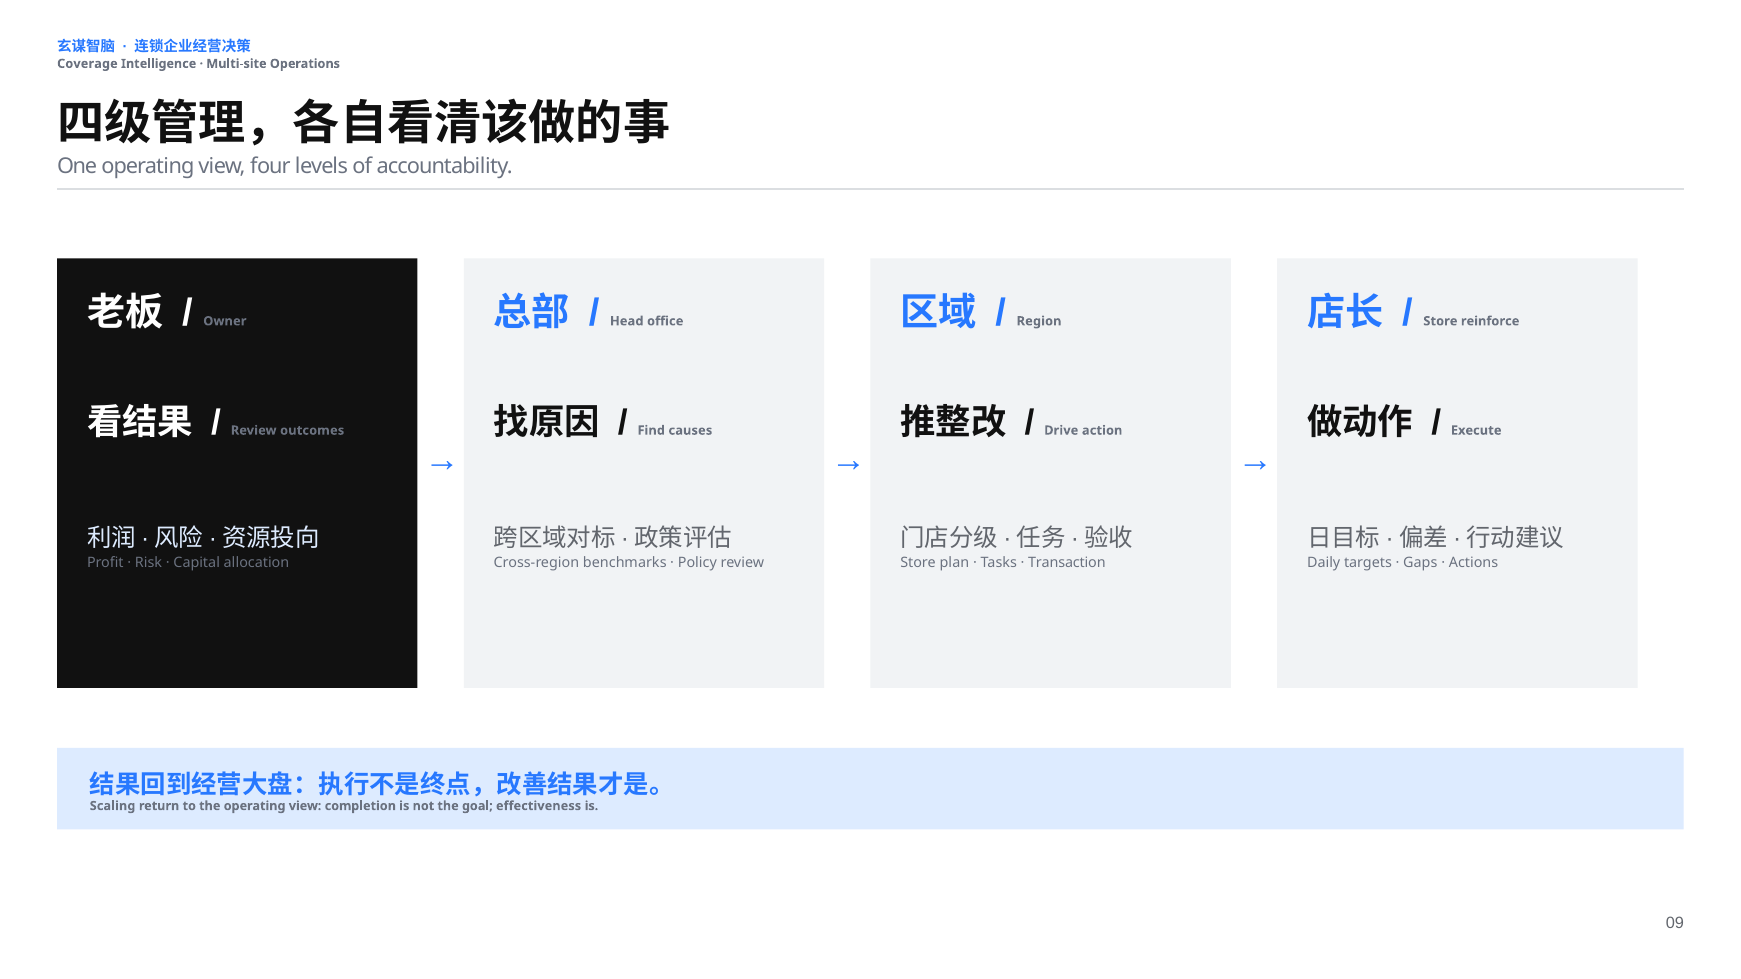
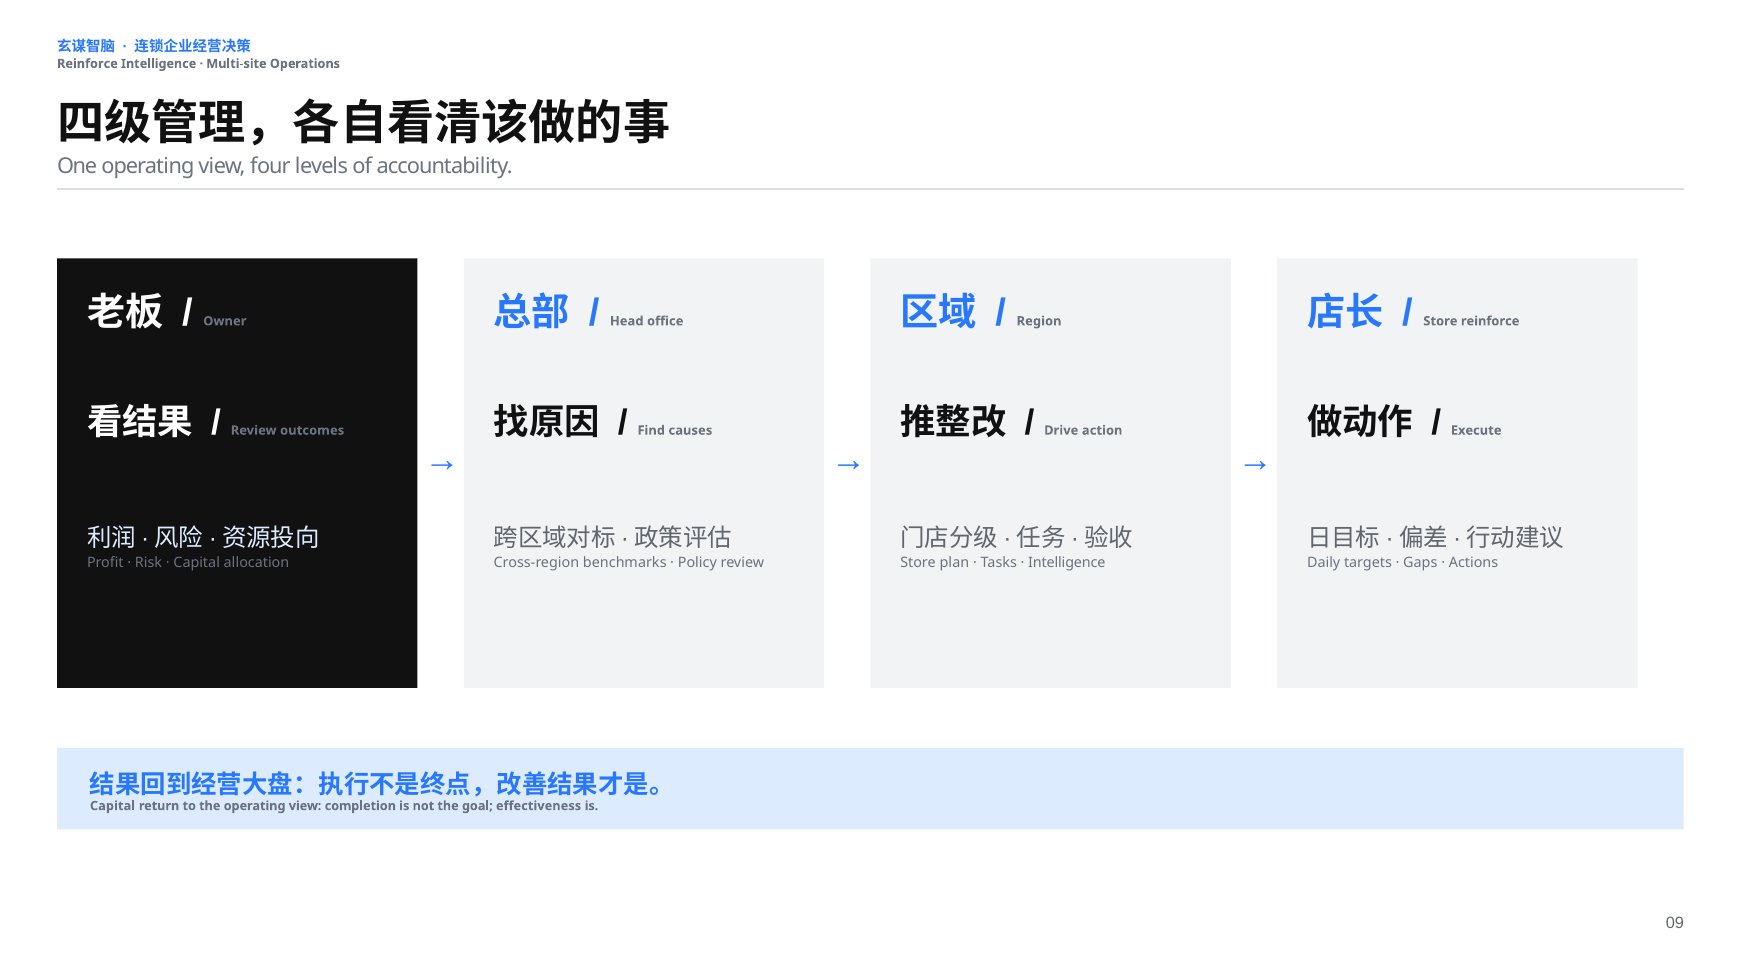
Coverage: Coverage -> Reinforce (87, 64)
Transaction: Transaction -> Intelligence (1067, 563)
Scaling: Scaling -> Capital (113, 806)
